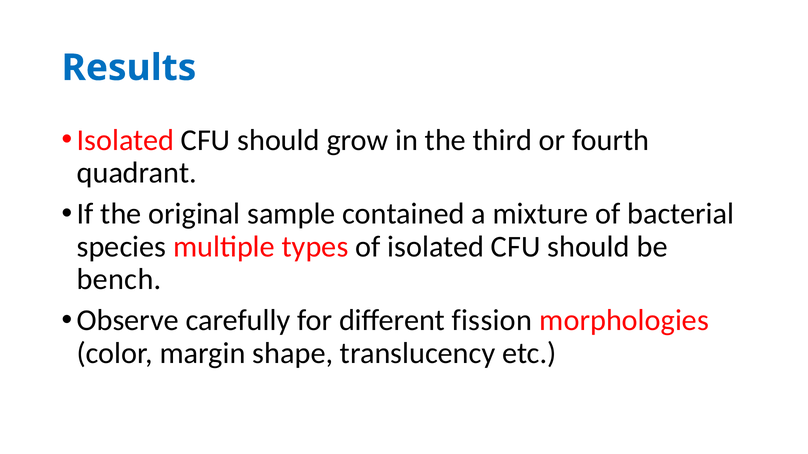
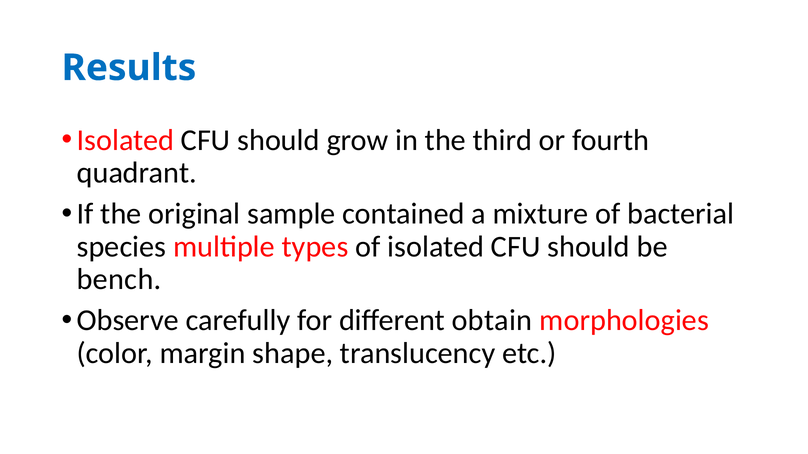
fission: fission -> obtain (492, 321)
